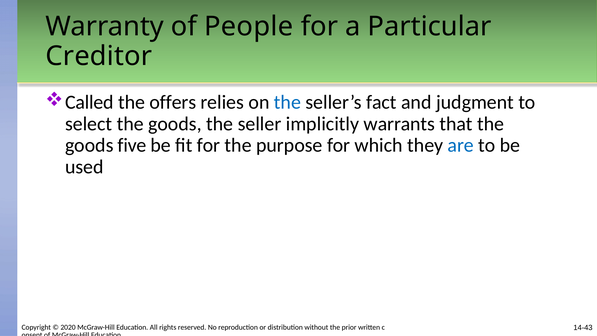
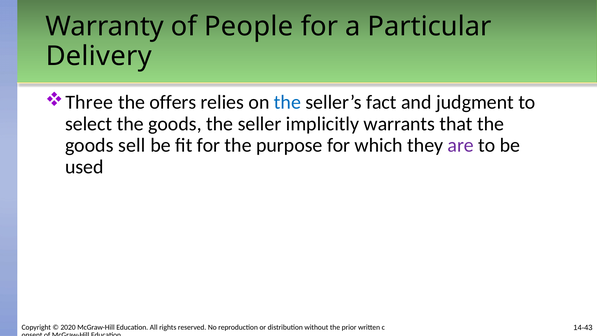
Creditor: Creditor -> Delivery (99, 56)
Called: Called -> Three (89, 102)
five: five -> sell (132, 145)
are colour: blue -> purple (461, 145)
